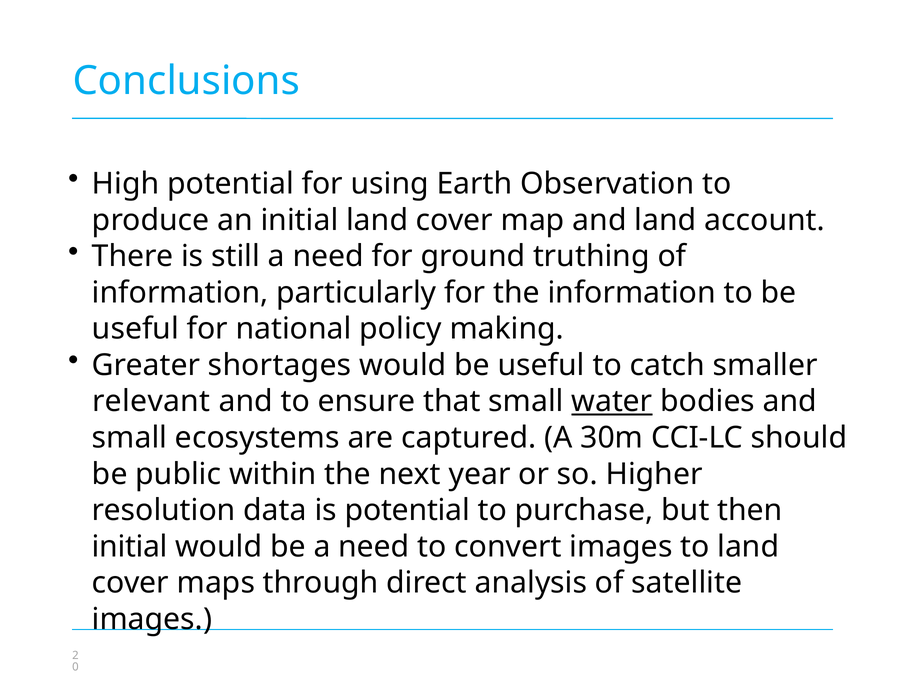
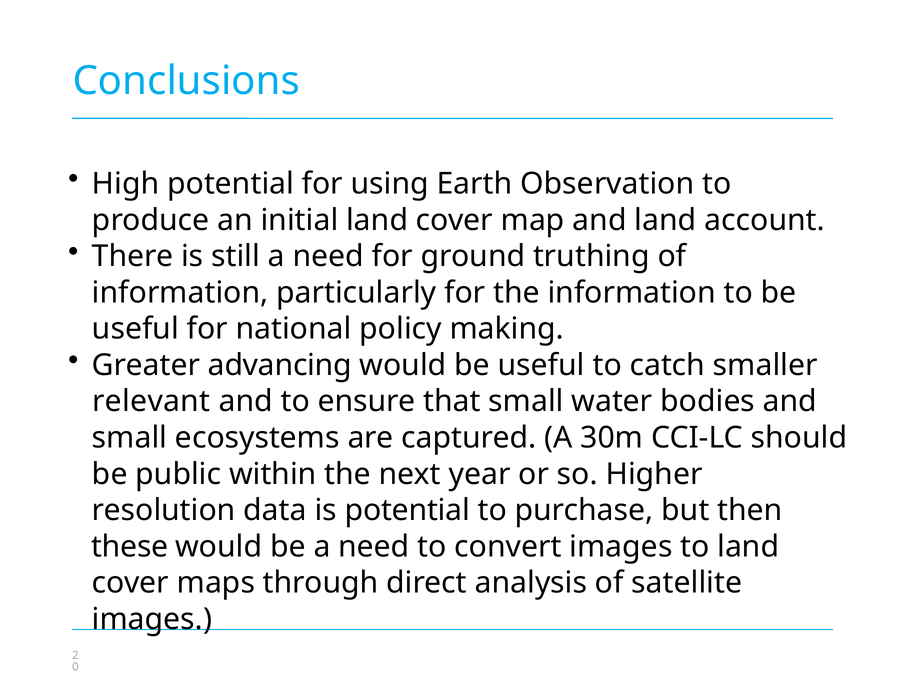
shortages: shortages -> advancing (280, 365)
water underline: present -> none (612, 401)
initial: initial -> these (130, 546)
